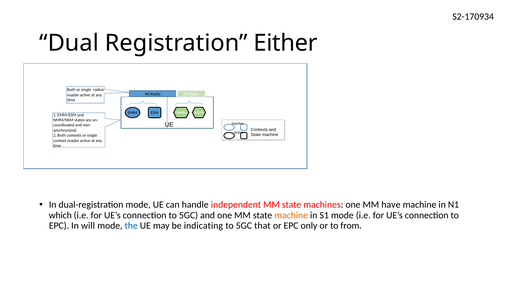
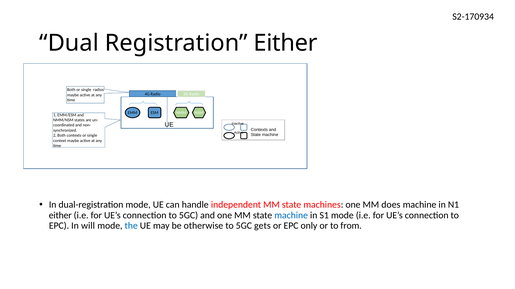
have: have -> does (391, 205)
which: which -> either (60, 216)
machine colour: orange -> blue (291, 216)
indicating: indicating -> otherwise (203, 226)
that: that -> gets (262, 226)
